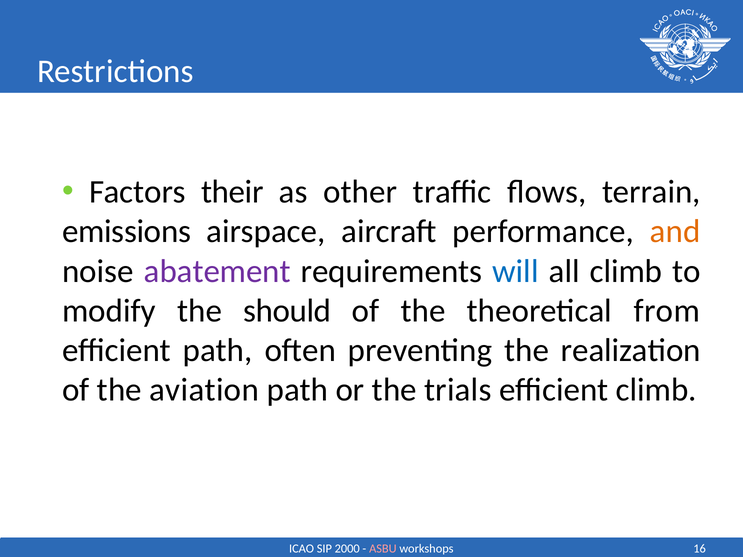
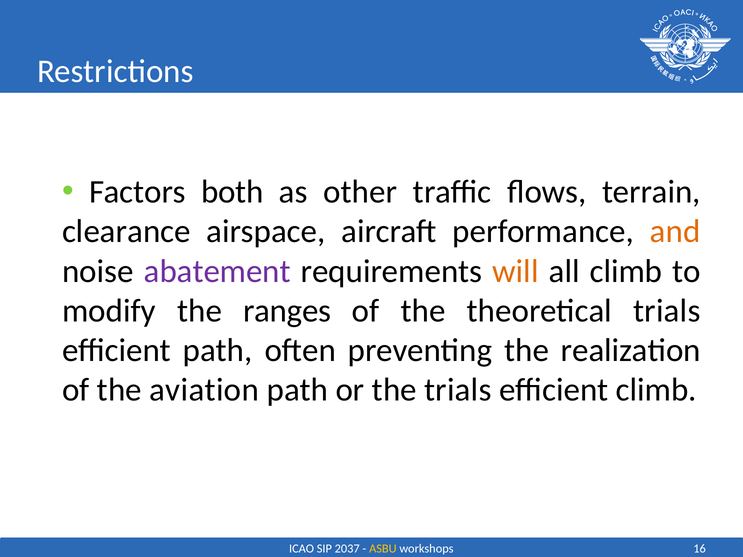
their: their -> both (232, 192)
emissions: emissions -> clearance (126, 232)
will colour: blue -> orange (515, 271)
should: should -> ranges (287, 311)
theoretical from: from -> trials (667, 311)
2000: 2000 -> 2037 (347, 549)
ASBU colour: pink -> yellow (383, 549)
